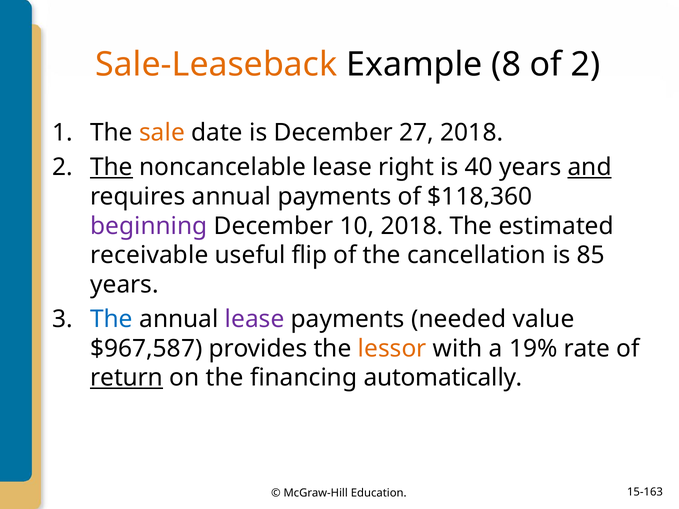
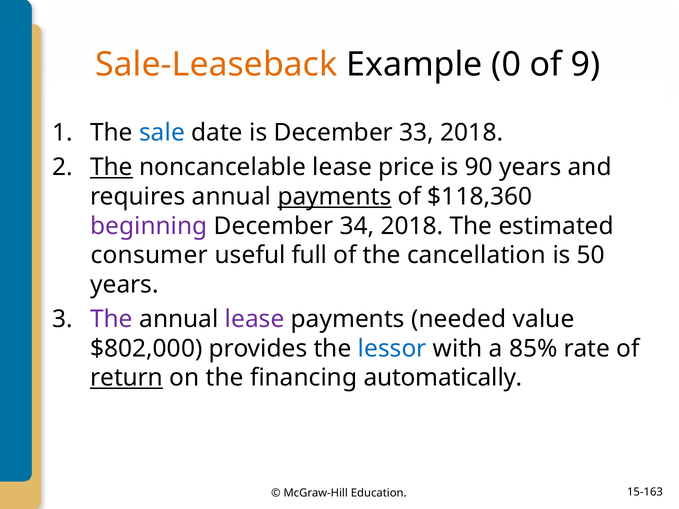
8: 8 -> 0 (506, 65)
of 2: 2 -> 9 (586, 65)
sale colour: orange -> blue (162, 133)
27: 27 -> 33 (417, 133)
right: right -> price (406, 167)
40: 40 -> 90 (479, 167)
and underline: present -> none (590, 167)
payments underline: none -> present (335, 197)
10: 10 -> 34 (357, 226)
receivable: receivable -> consumer (149, 255)
flip: flip -> full (309, 255)
85: 85 -> 50 (591, 255)
The colour: blue -> purple (112, 319)
$967,587: $967,587 -> $802,000 (146, 349)
lessor colour: orange -> blue (392, 349)
19%: 19% -> 85% (533, 349)
